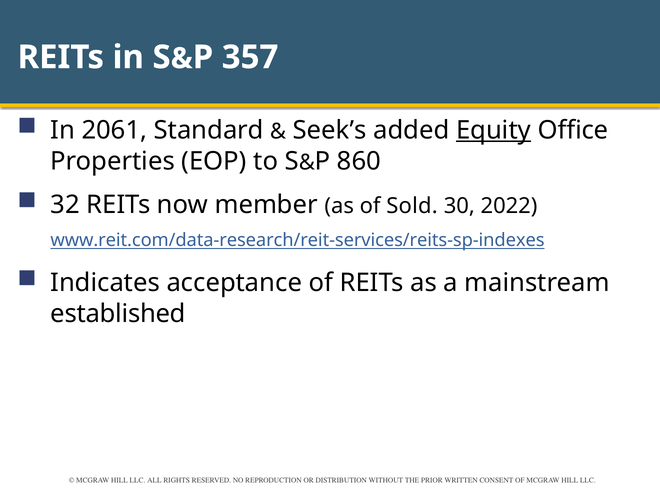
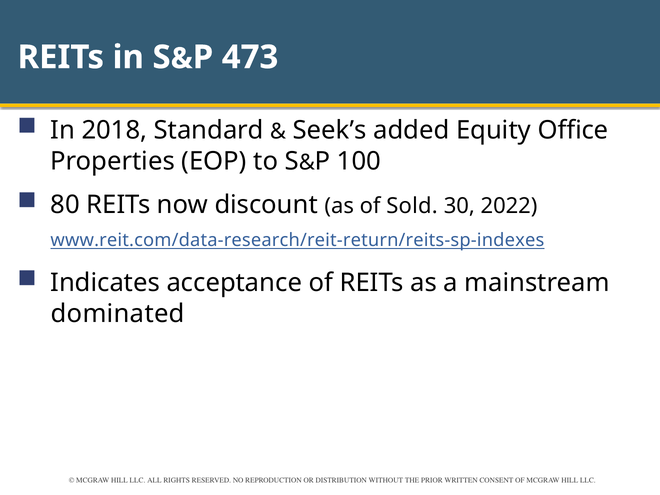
357: 357 -> 473 (250, 57)
2061: 2061 -> 2018 (114, 130)
Equity underline: present -> none (493, 130)
860: 860 -> 100 (359, 161)
32: 32 -> 80 (65, 205)
member: member -> discount (266, 205)
www.reit.com/data-research/reit-services/reits-sp-indexes: www.reit.com/data-research/reit-services/reits-sp-indexes -> www.reit.com/data-research/reit-return/reits-sp-indexes (297, 240)
established: established -> dominated (118, 314)
